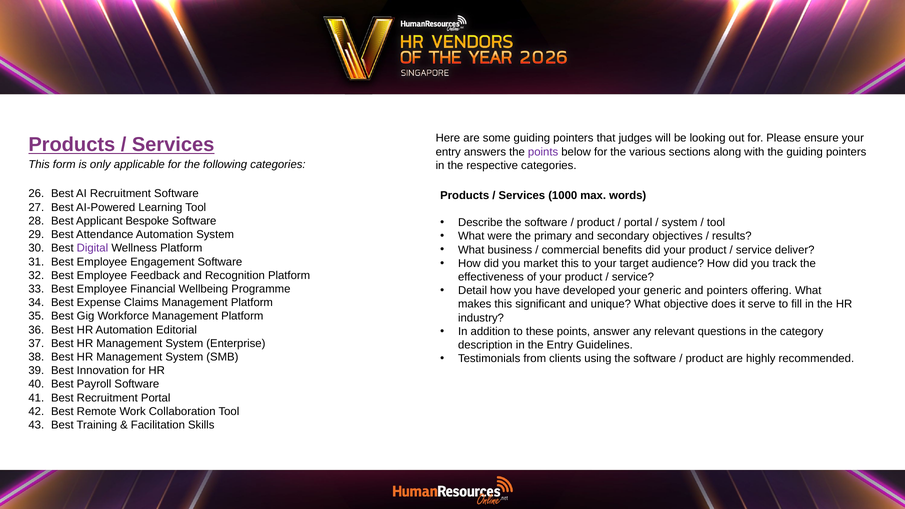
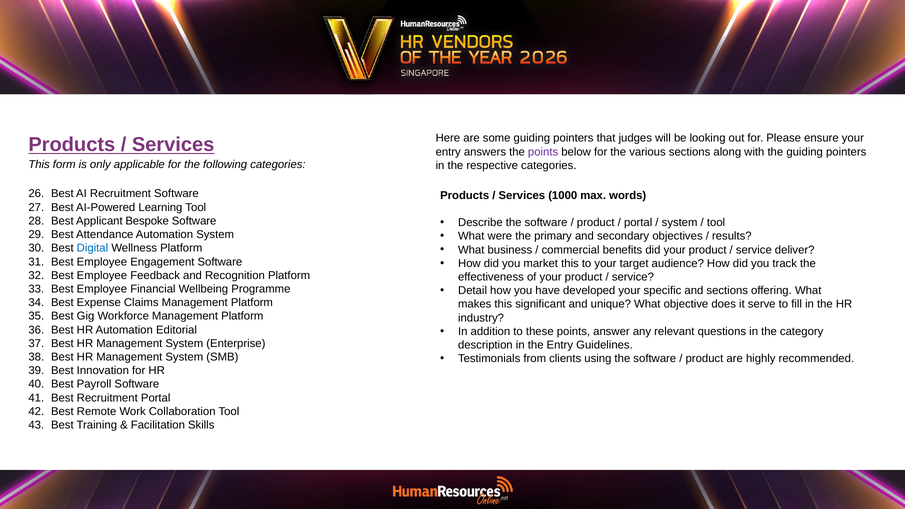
Digital colour: purple -> blue (92, 248)
generic: generic -> specific (662, 291)
and pointers: pointers -> sections (727, 291)
